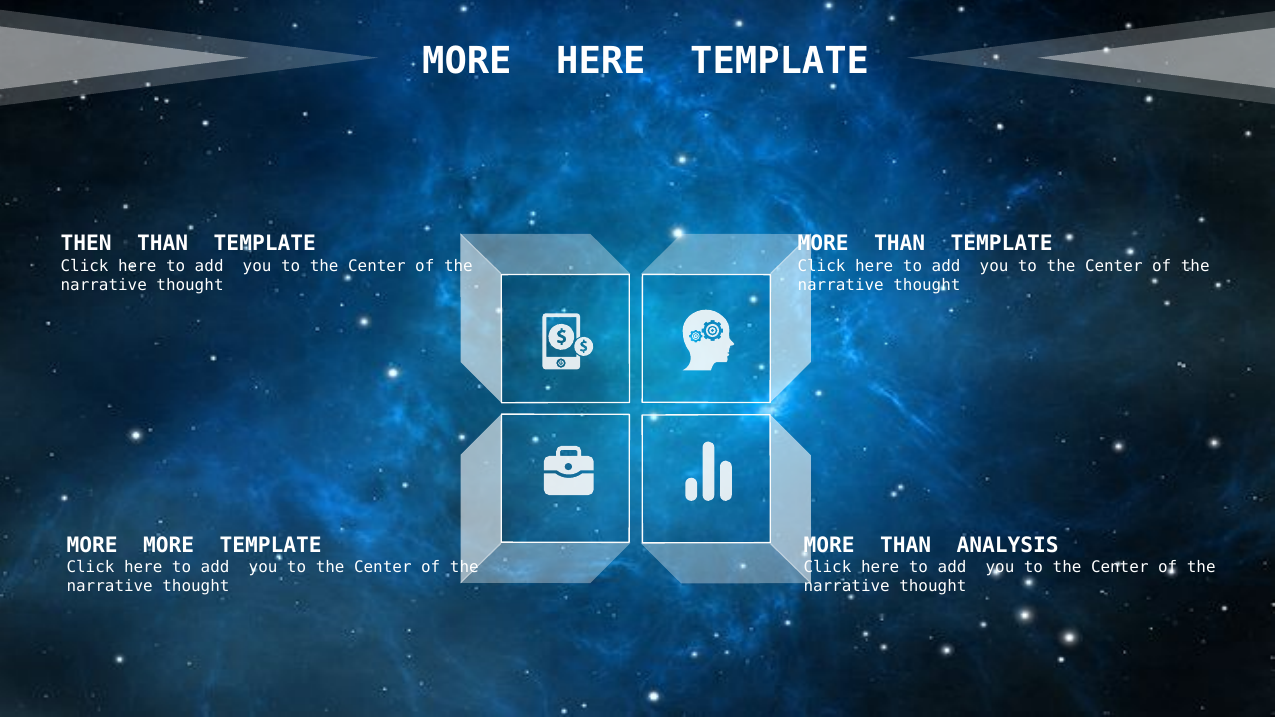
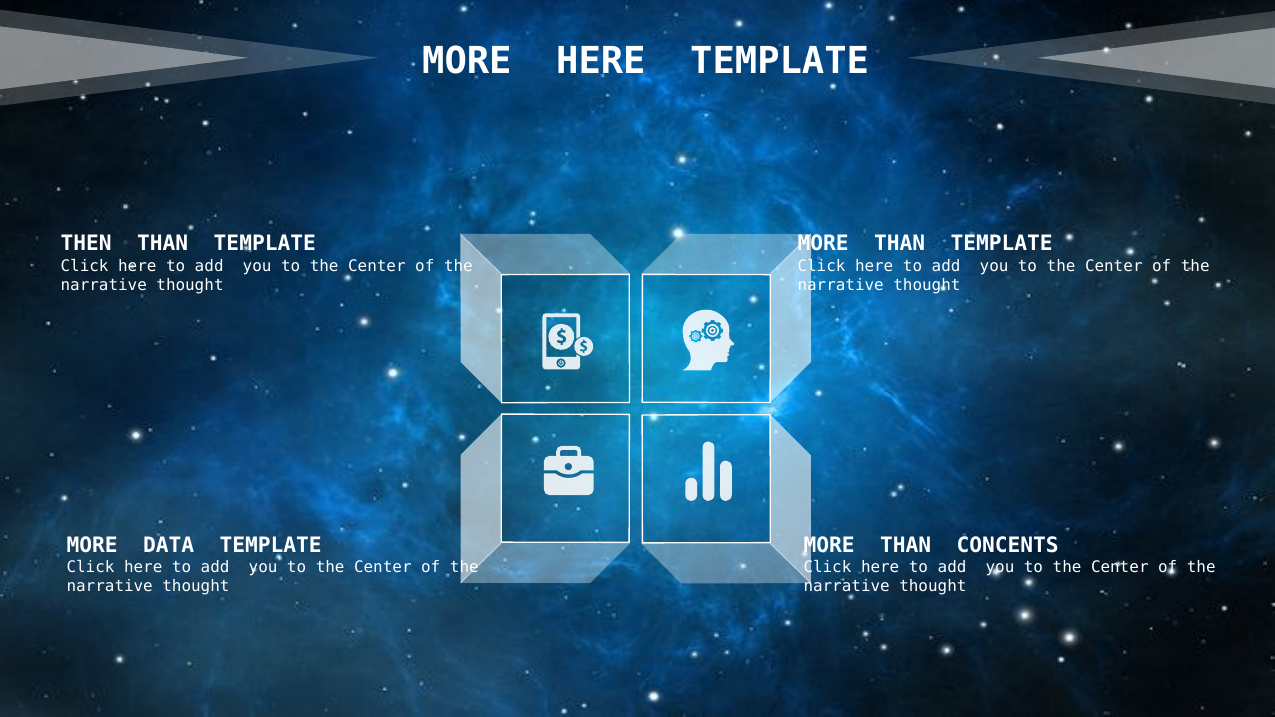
MORE MORE: MORE -> DATA (169, 545)
ANALYSIS: ANALYSIS -> CONCENTS (1008, 545)
